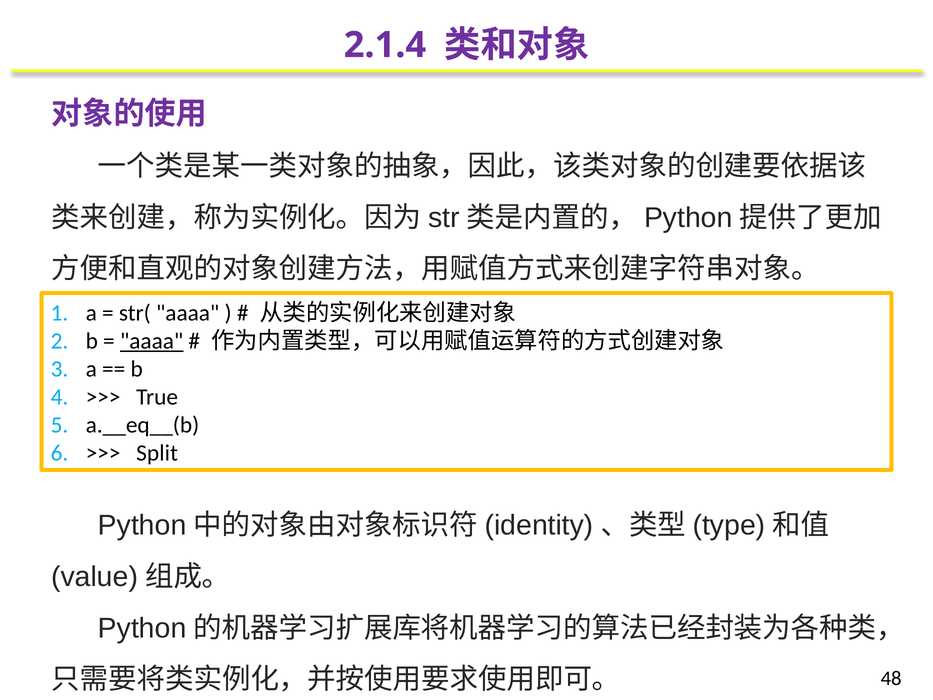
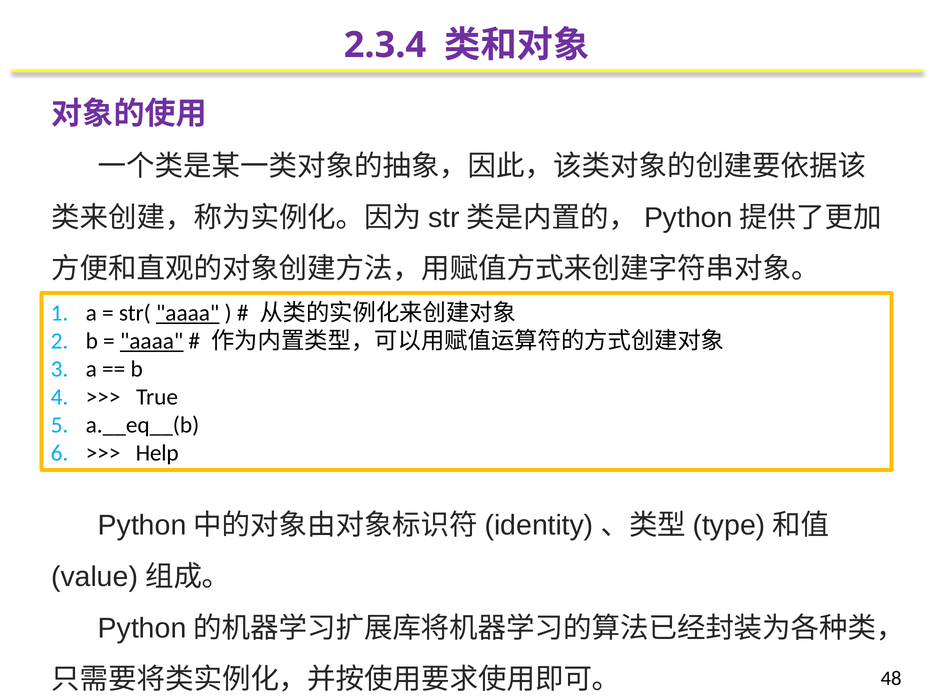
2.1.4: 2.1.4 -> 2.3.4 (385, 45)
aaaa underline: none -> present (188, 313)
Split: Split -> Help (157, 453)
